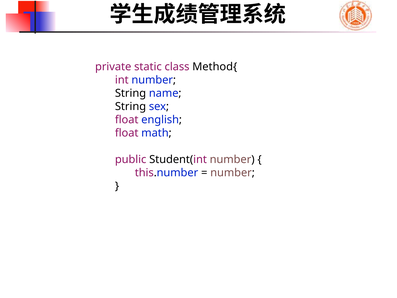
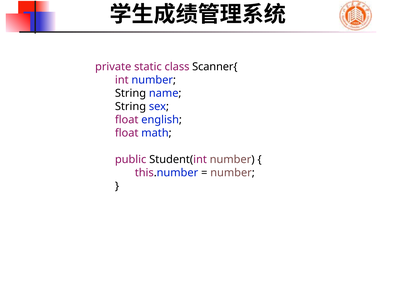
Method{: Method{ -> Scanner{ (215, 67)
